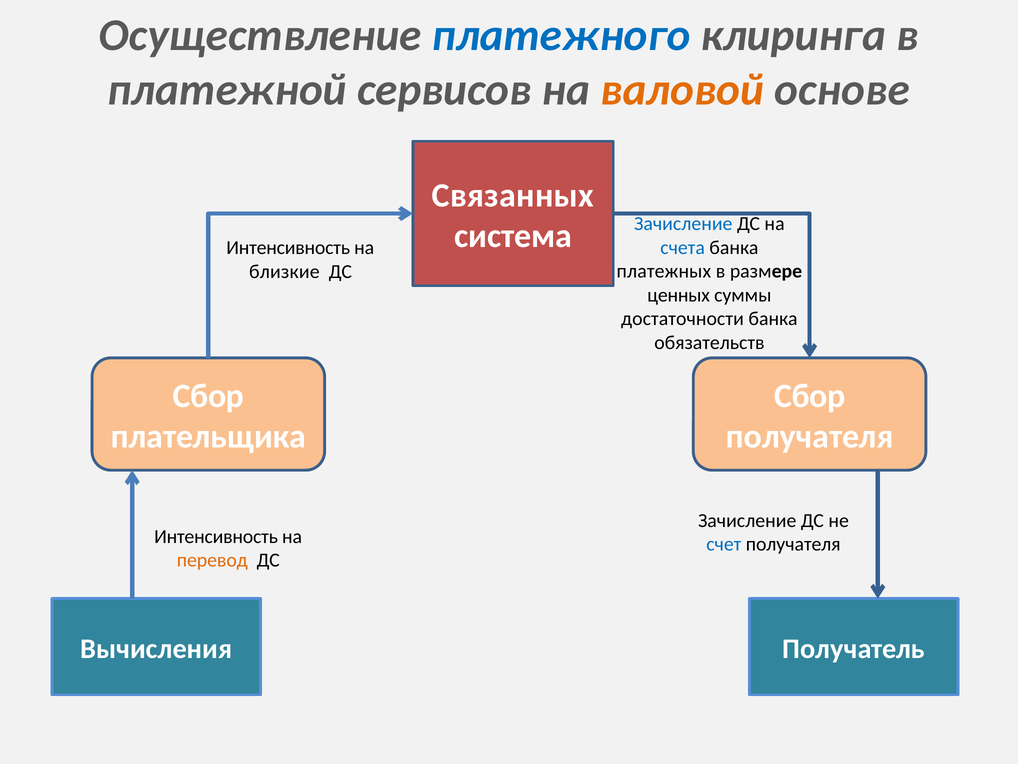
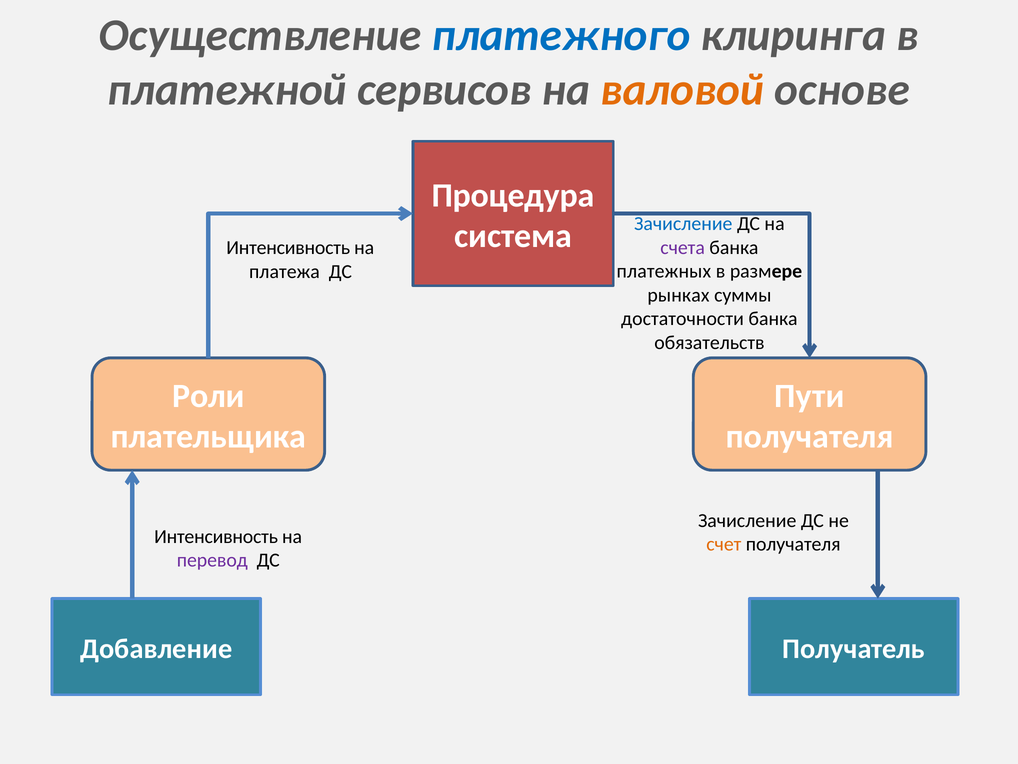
Связанных: Связанных -> Процедура (513, 195)
счета colour: blue -> purple (683, 247)
близкие: близкие -> платежа (284, 271)
ценных: ценных -> рынках (678, 295)
Сбор: Сбор -> Роли (208, 396)
Сбор: Сбор -> Пути (809, 396)
счет colour: blue -> orange (724, 544)
перевод colour: orange -> purple (212, 560)
Вычисления: Вычисления -> Добавление (156, 648)
